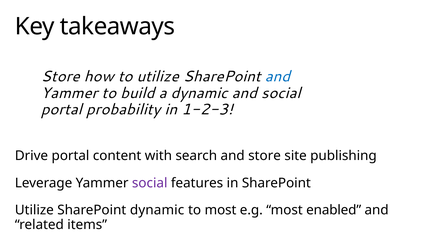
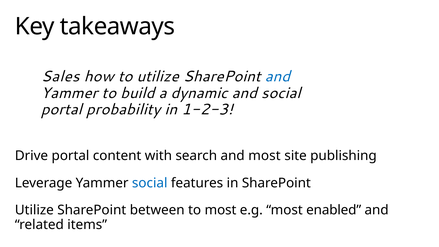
Store: Store -> Sales (60, 77)
and store: store -> most (264, 156)
social colour: purple -> blue (150, 183)
SharePoint dynamic: dynamic -> between (157, 210)
